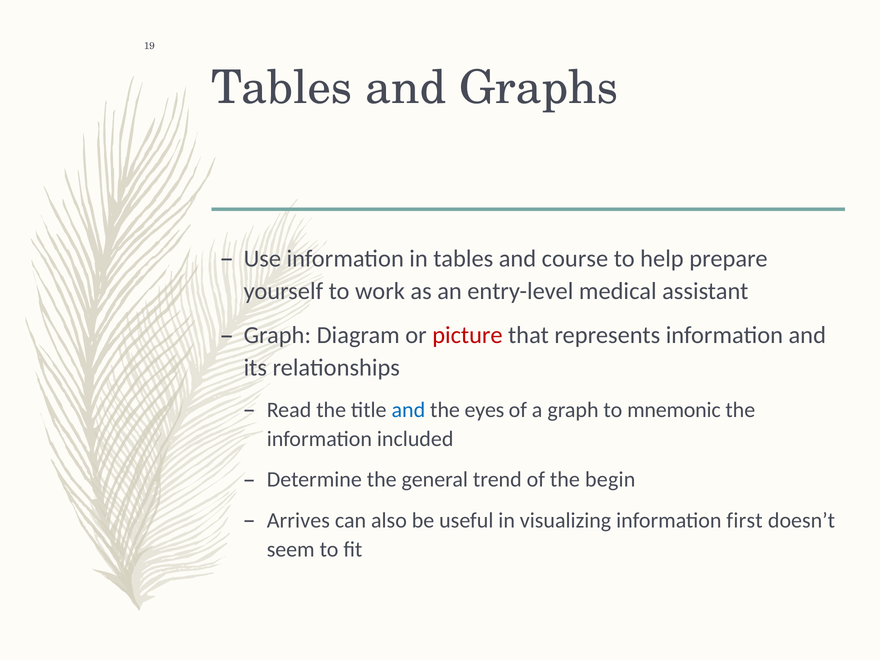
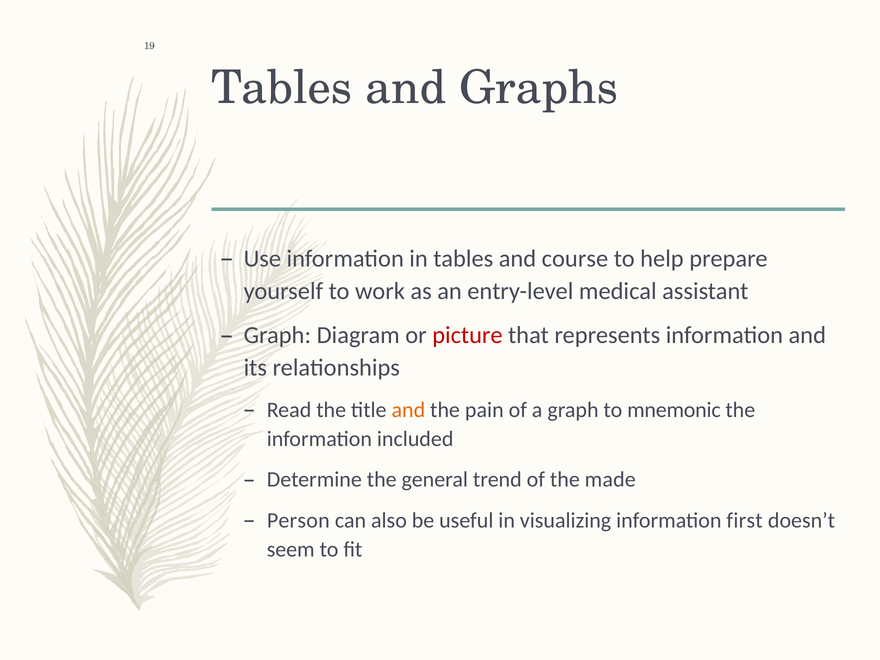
and colour: blue -> orange (408, 410)
eyes: eyes -> pain (484, 410)
begin: begin -> made (610, 480)
Arrives: Arrives -> Person (298, 520)
